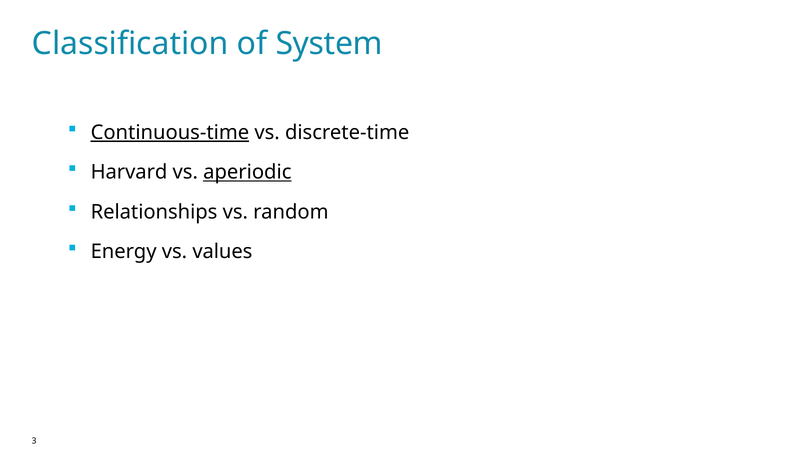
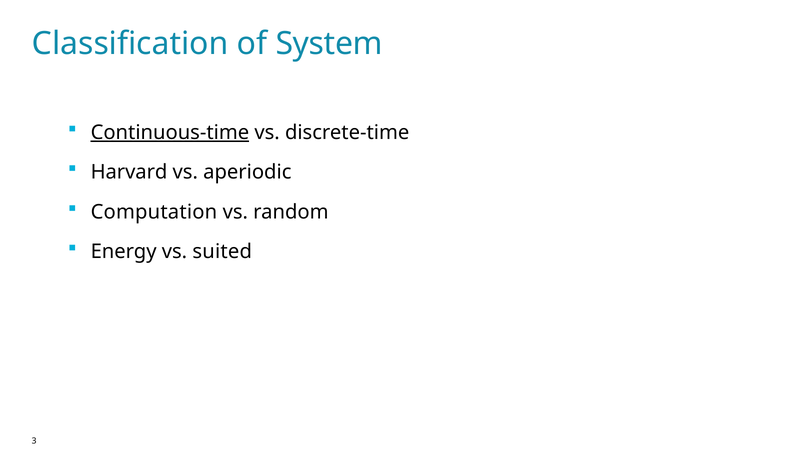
aperiodic underline: present -> none (247, 172)
Relationships: Relationships -> Computation (154, 212)
values: values -> suited (222, 252)
